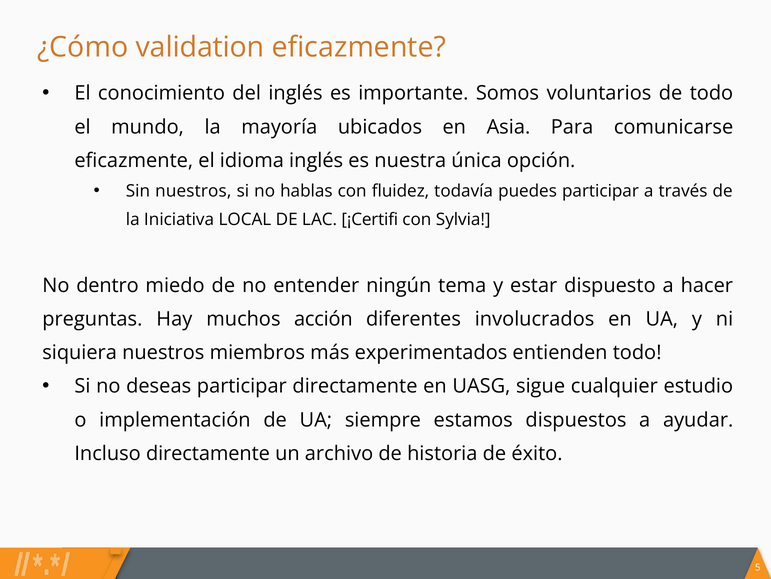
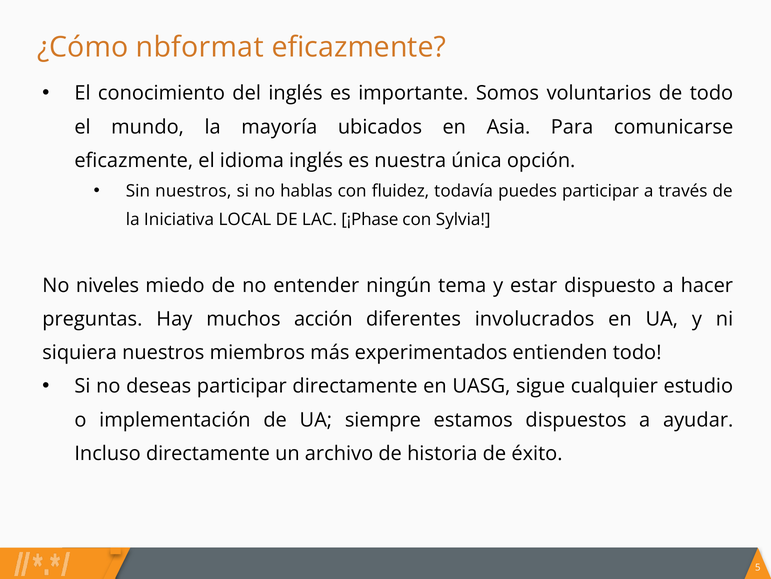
validation: validation -> nbformat (200, 47)
¡Certifi: ¡Certifi -> ¡Phase (370, 219)
dentro: dentro -> niveles (108, 285)
